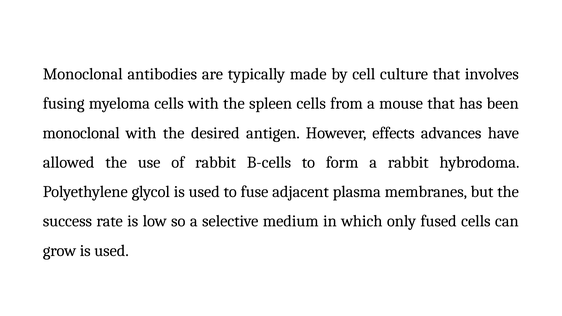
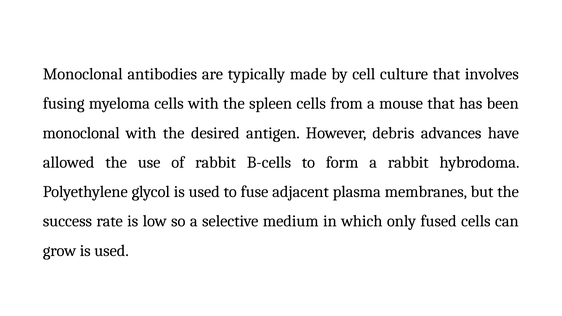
effects: effects -> debris (393, 133)
